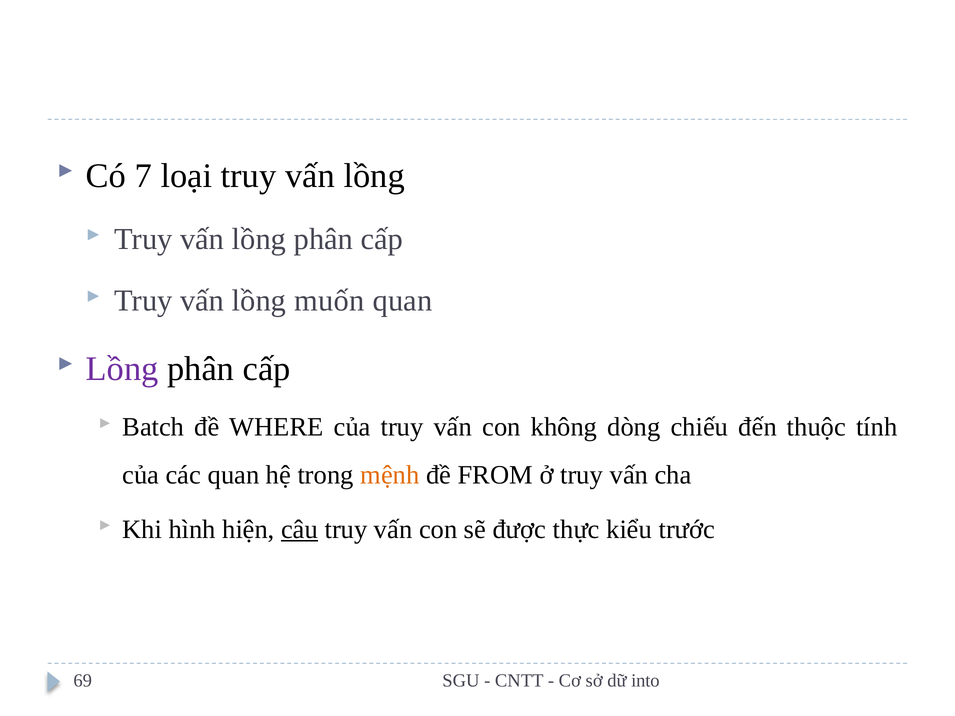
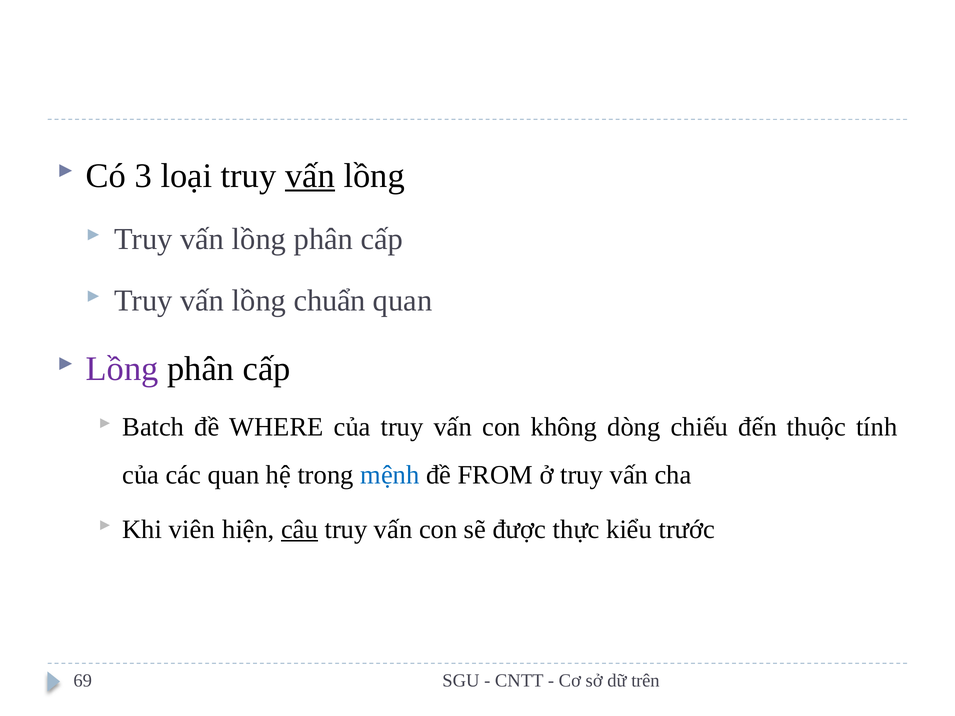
7: 7 -> 3 (143, 176)
vấn underline: none -> present (310, 176)
muốn: muốn -> chuẩn (330, 301)
mệnh colour: orange -> blue (390, 475)
hình: hình -> viên (192, 529)
into: into -> trên (645, 681)
